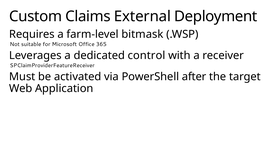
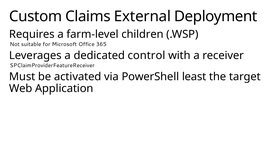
bitmask: bitmask -> children (142, 34)
after: after -> least (194, 77)
